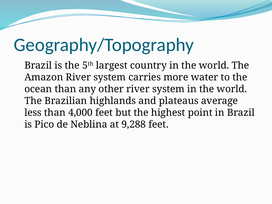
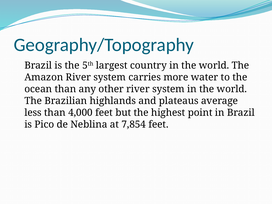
9,288: 9,288 -> 7,854 (134, 124)
